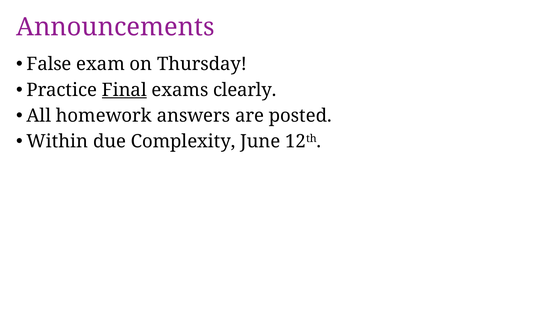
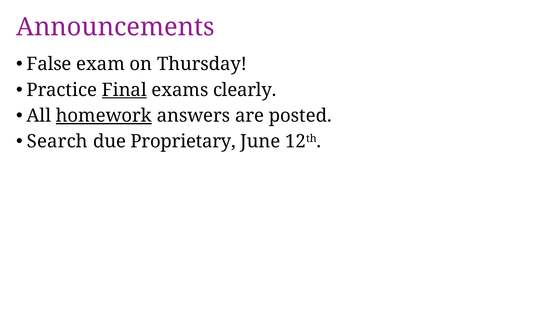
homework underline: none -> present (104, 116)
Within: Within -> Search (57, 142)
Complexity: Complexity -> Proprietary (183, 142)
